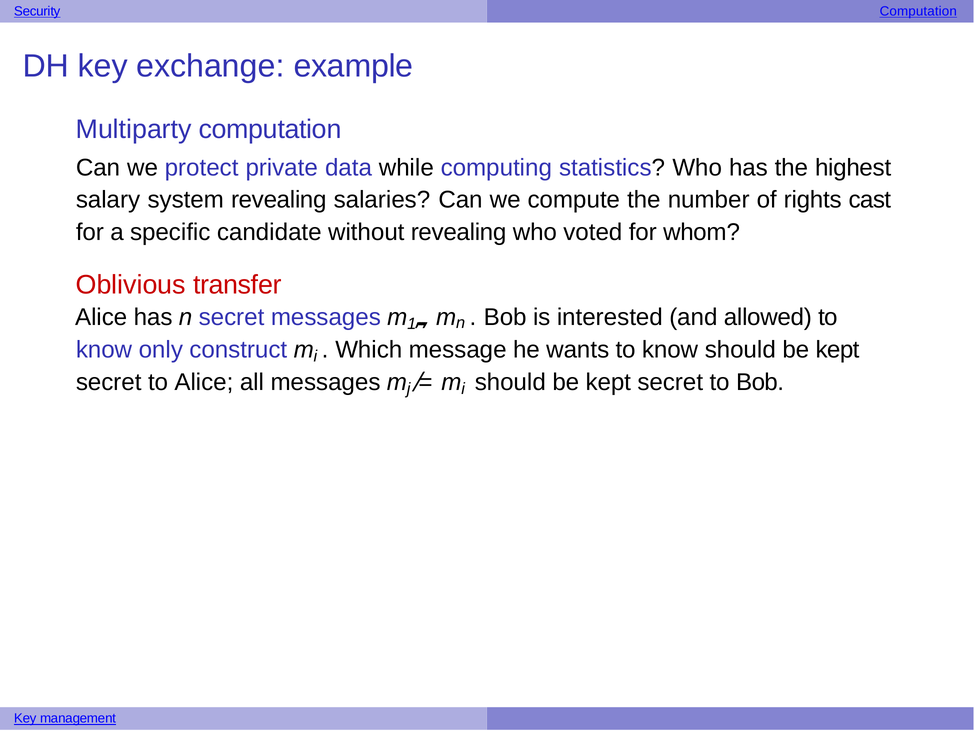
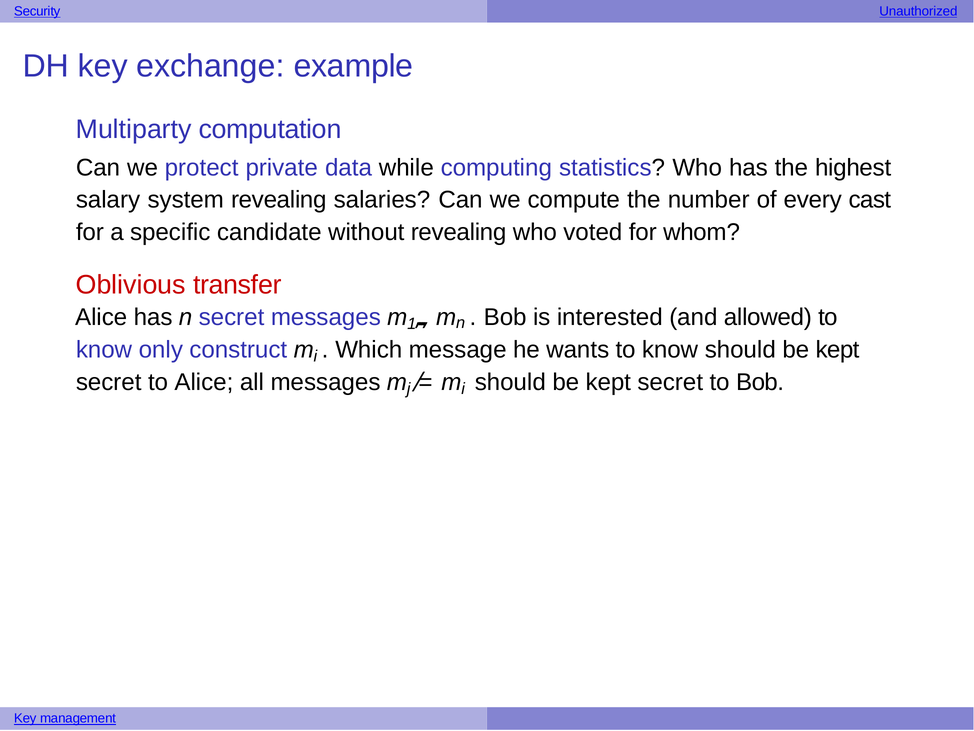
Security Computation: Computation -> Unauthorized (918, 11)
rights: rights -> every (813, 200)
